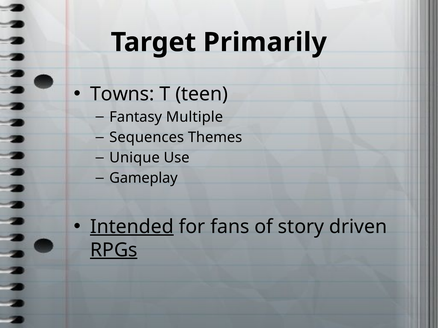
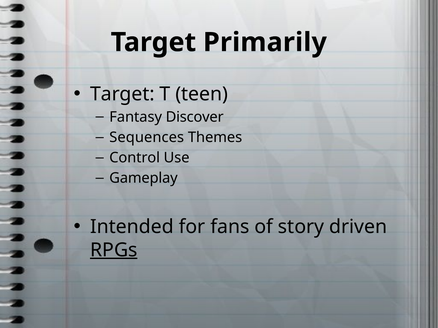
Towns: Towns -> Target (122, 94)
Multiple: Multiple -> Discover (195, 117)
Unique: Unique -> Control (135, 158)
Intended underline: present -> none (132, 227)
